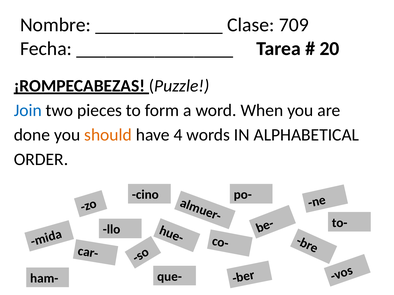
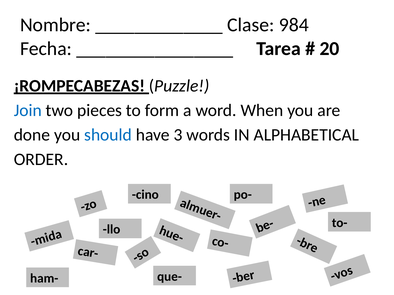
709: 709 -> 984 (294, 25)
should colour: orange -> blue (108, 135)
4: 4 -> 3 (178, 135)
